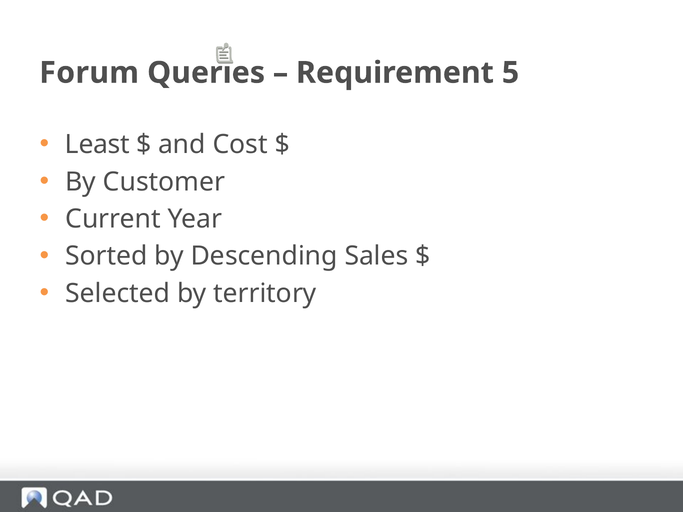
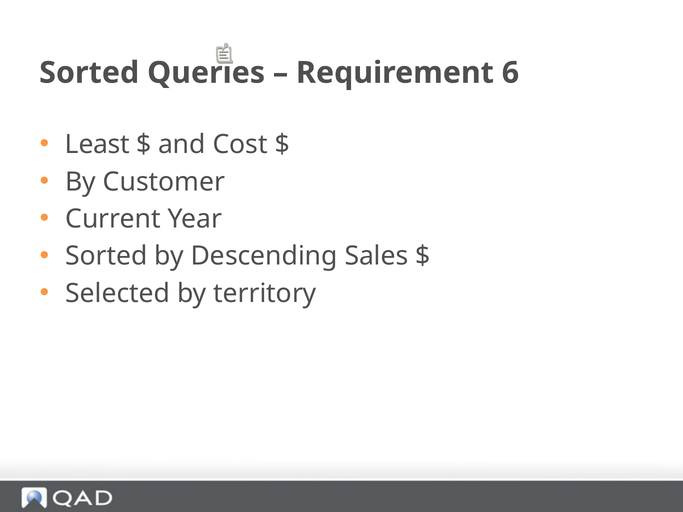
Forum: Forum -> Sorted (89, 73)
5: 5 -> 6 (510, 73)
